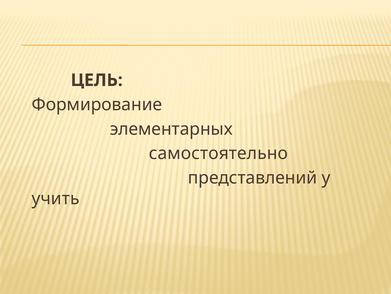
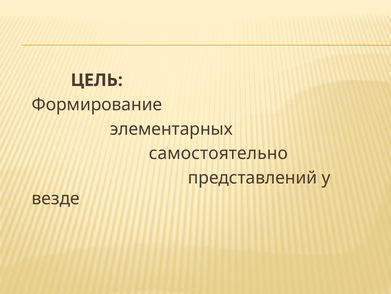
учить: учить -> везде (56, 198)
